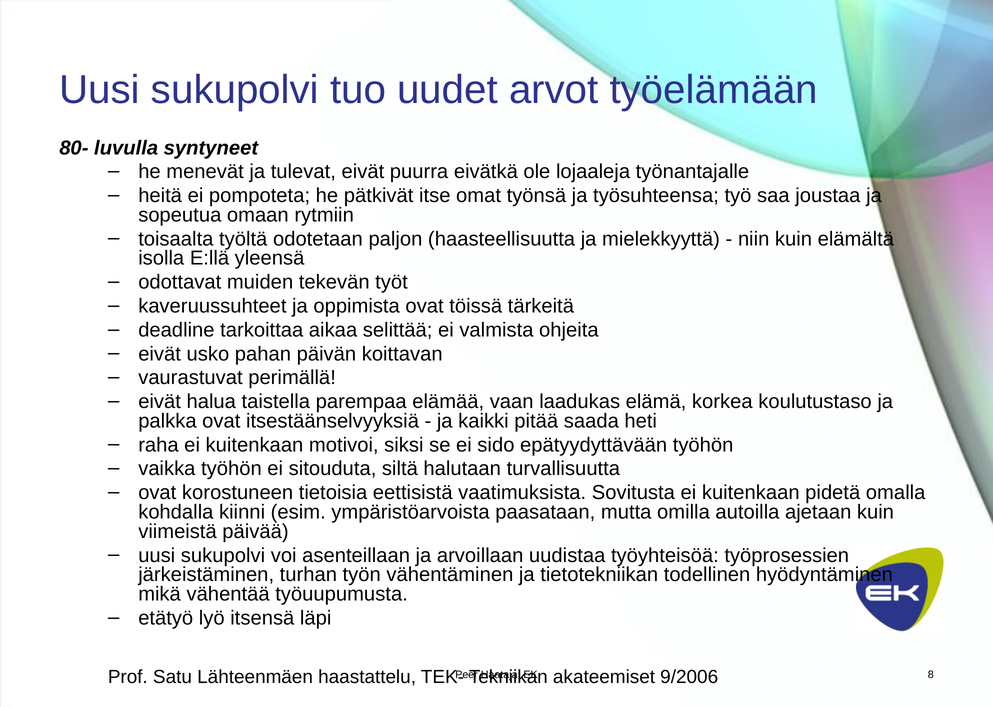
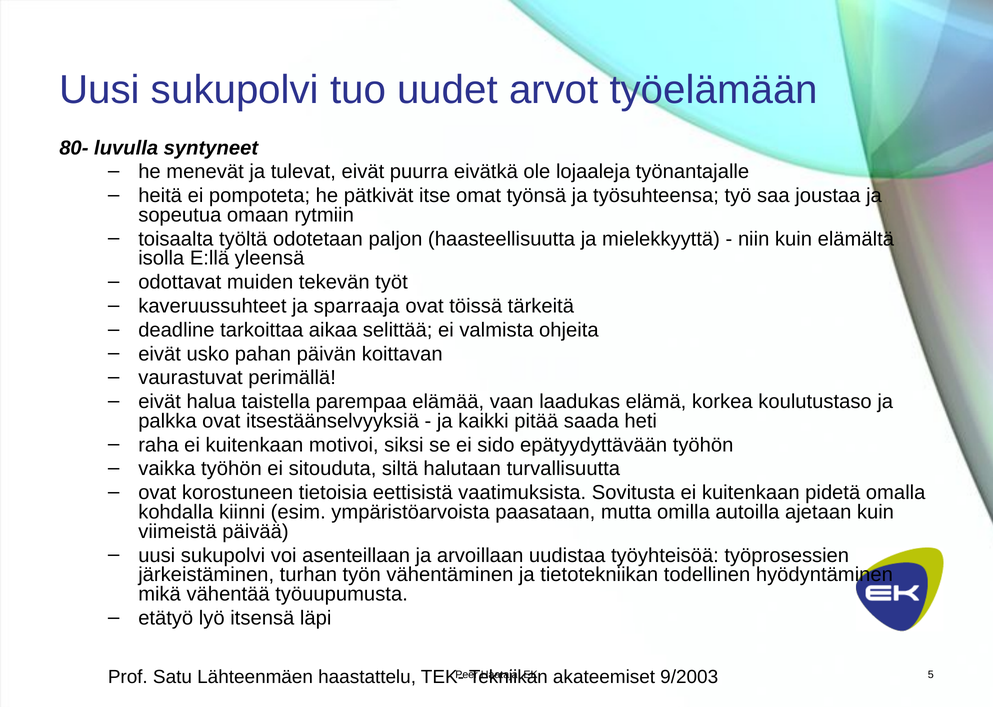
oppimista: oppimista -> sparraaja (357, 306)
9/2006: 9/2006 -> 9/2003 (689, 677)
8: 8 -> 5 (931, 675)
